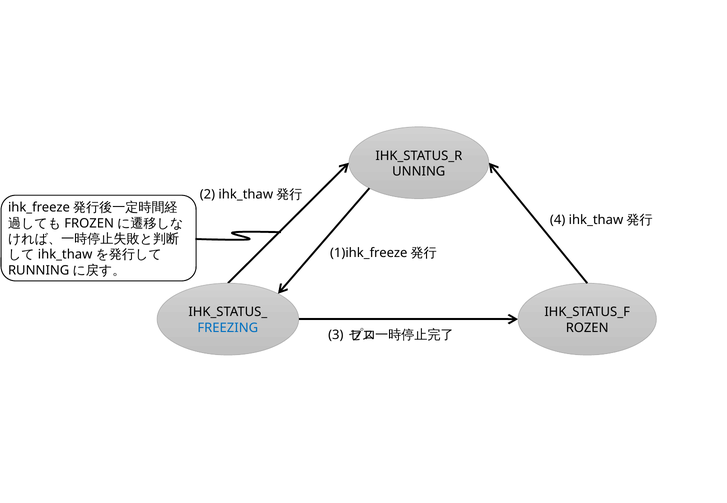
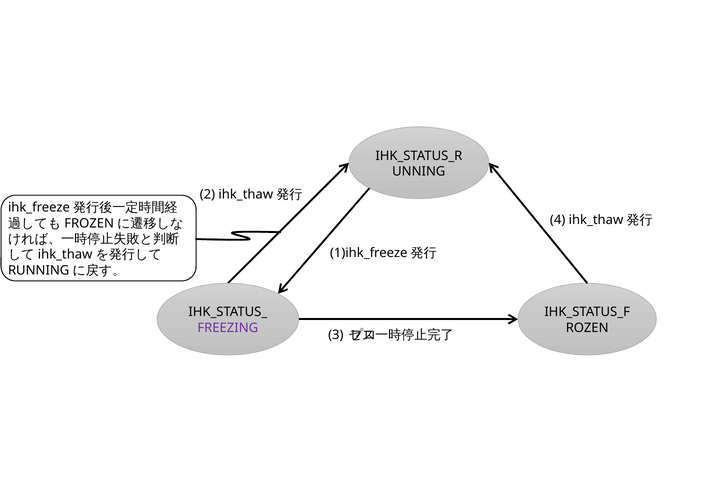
FREEZING colour: blue -> purple (228, 328)
